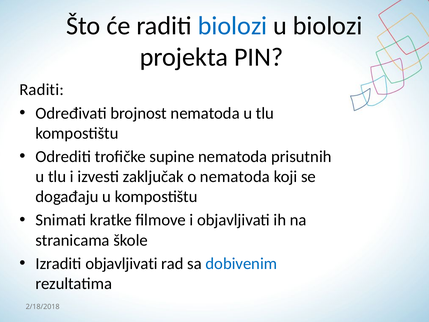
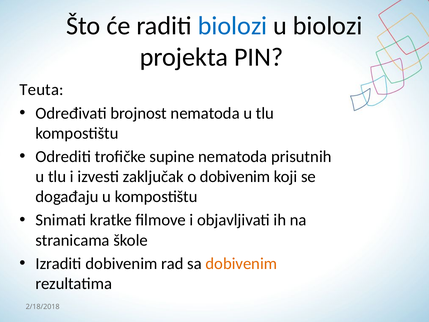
Raditi: Raditi -> Teuta (42, 90)
o nematoda: nematoda -> dobivenim (235, 177)
Izraditi objavljivati: objavljivati -> dobivenim (121, 263)
dobivenim colour: blue -> orange (241, 263)
